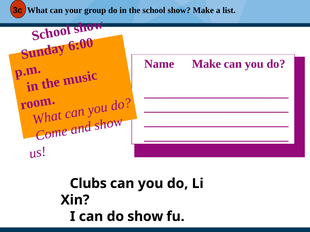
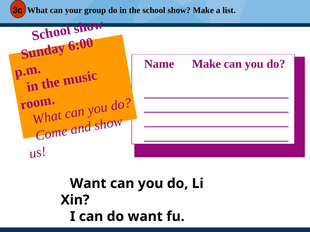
Clubs: Clubs -> Want (88, 184)
do show: show -> want (145, 217)
